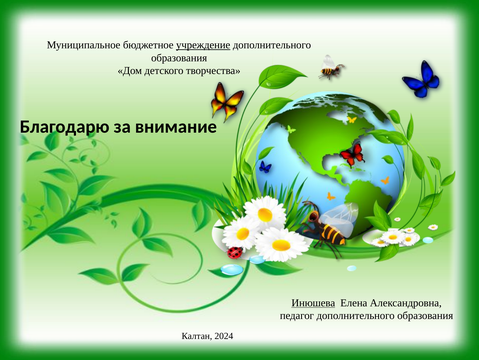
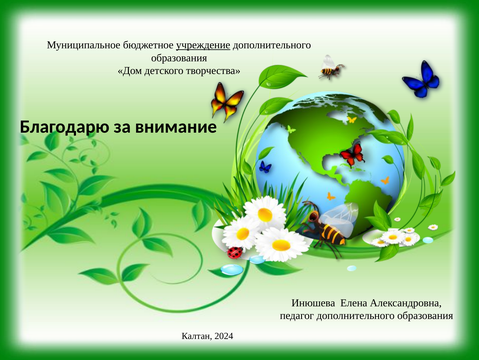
Инюшева underline: present -> none (313, 302)
